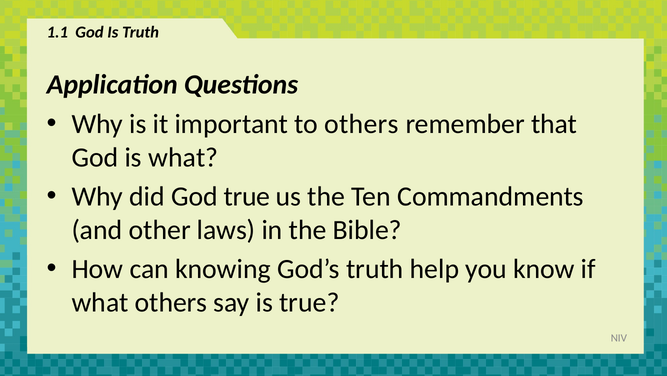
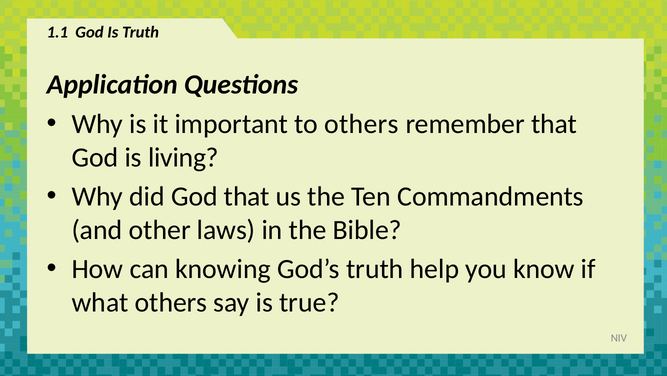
is what: what -> living (183, 158)
God true: true -> that (247, 197)
